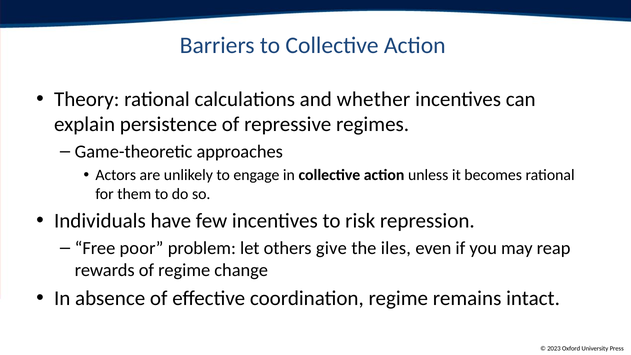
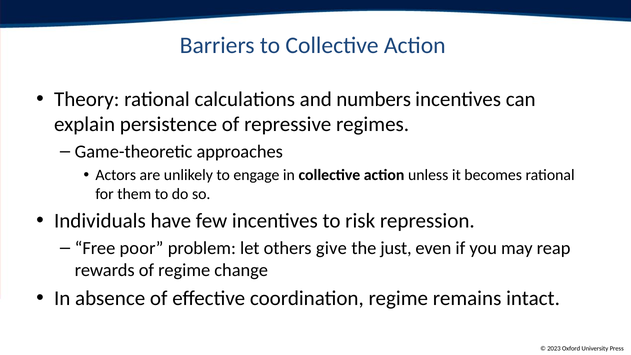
whether: whether -> numbers (374, 99)
iles: iles -> just (396, 248)
